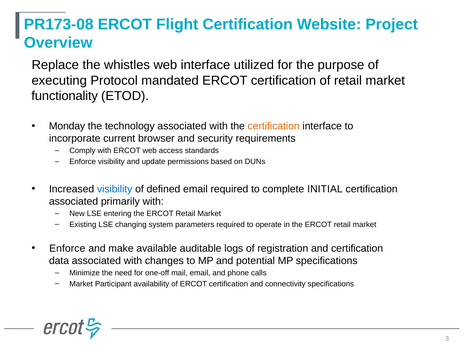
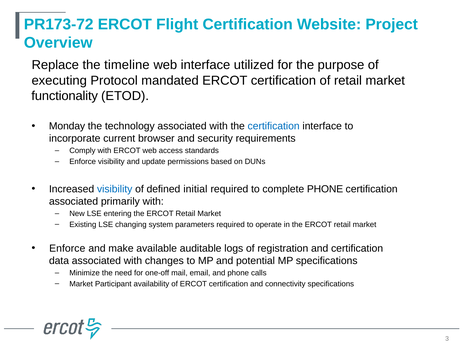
PR173-08: PR173-08 -> PR173-72 (59, 24)
whistles: whistles -> timeline (127, 65)
certification colour: orange -> blue (274, 126)
defined email: email -> initial (195, 189)
complete INITIAL: INITIAL -> PHONE (325, 189)
